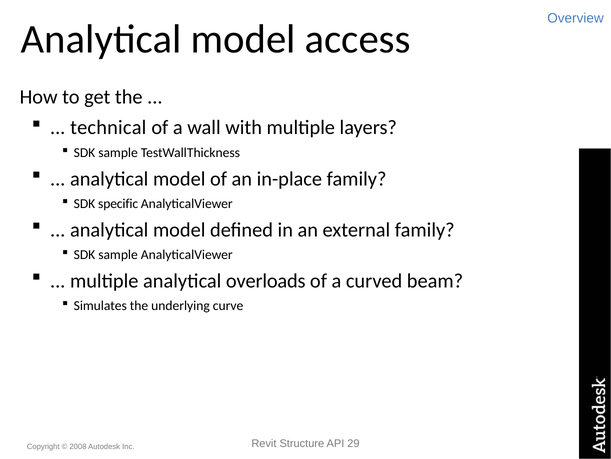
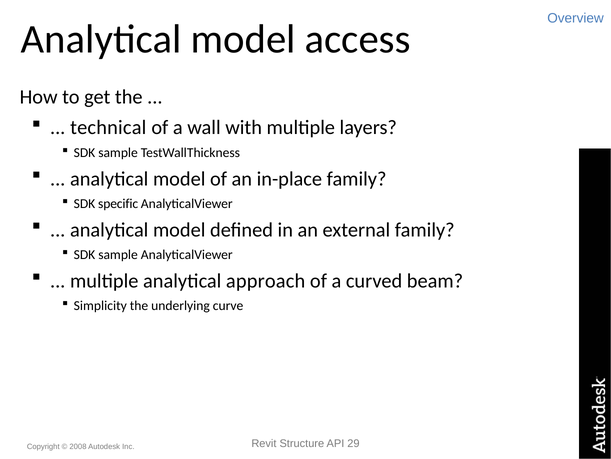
overloads: overloads -> approach (266, 280)
Simulates: Simulates -> Simplicity (100, 305)
